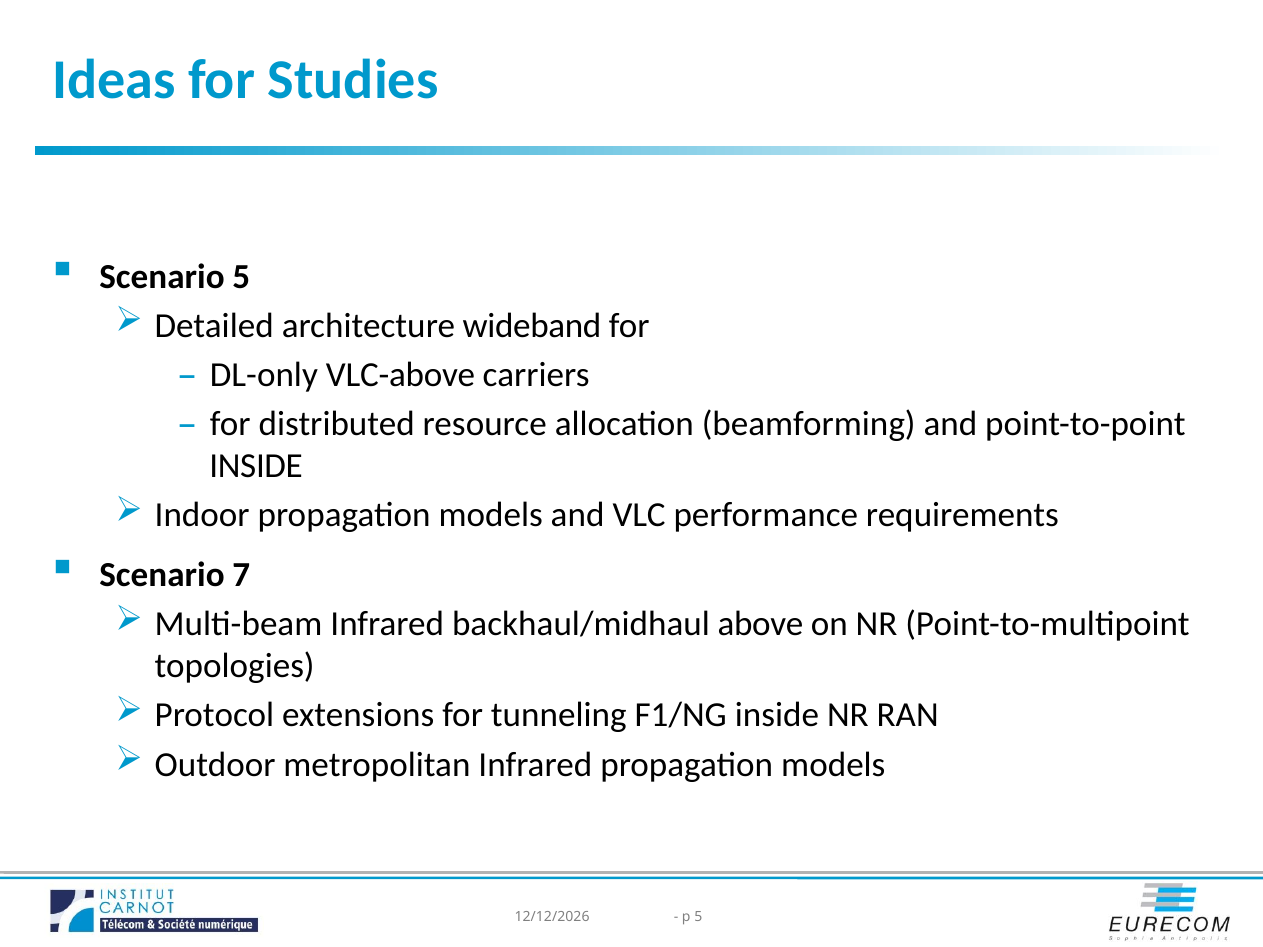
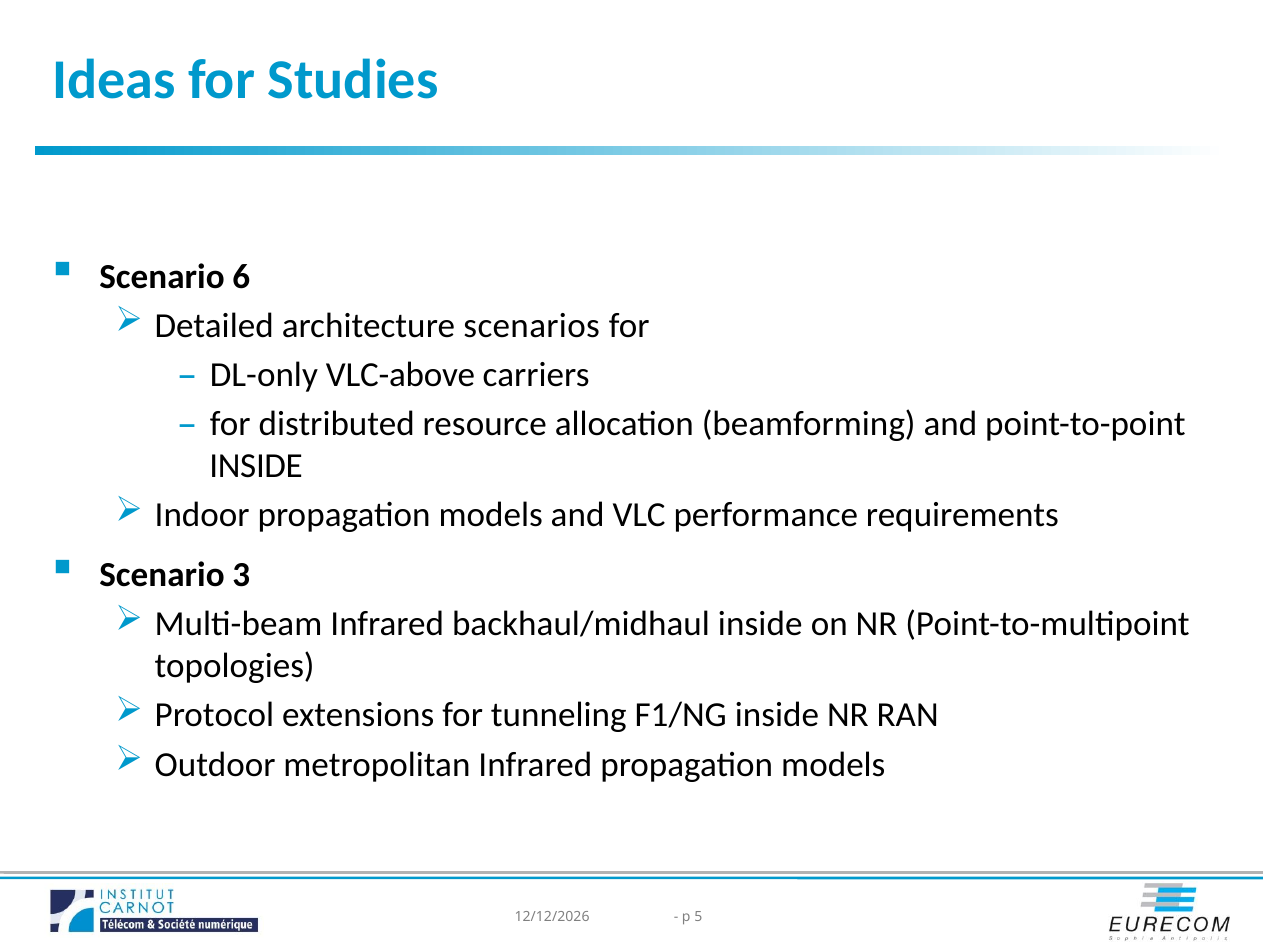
Scenario 5: 5 -> 6 (241, 277)
wideband: wideband -> scenarios (532, 326)
7: 7 -> 3 (241, 575)
backhaul/midhaul above: above -> inside (760, 624)
